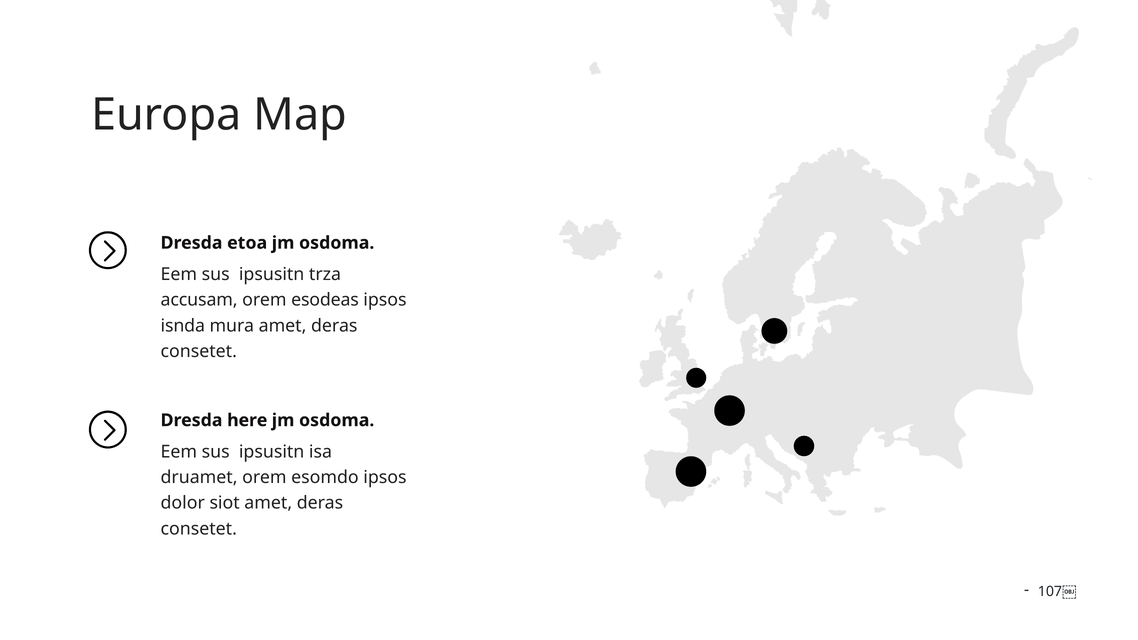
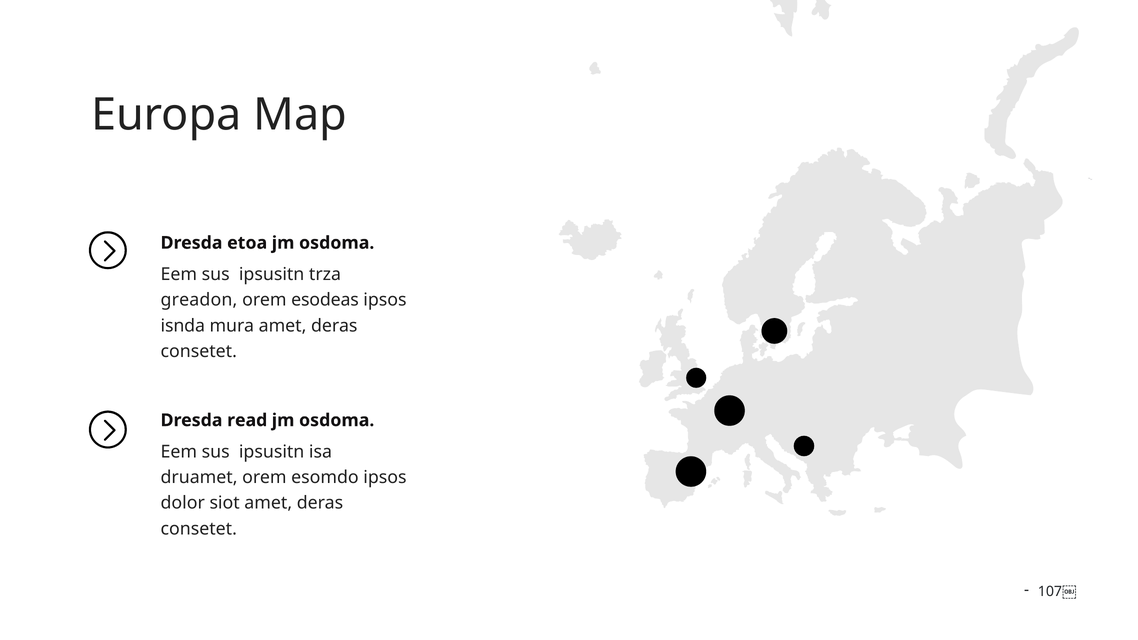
accusam: accusam -> greadon (199, 300)
here: here -> read (247, 420)
